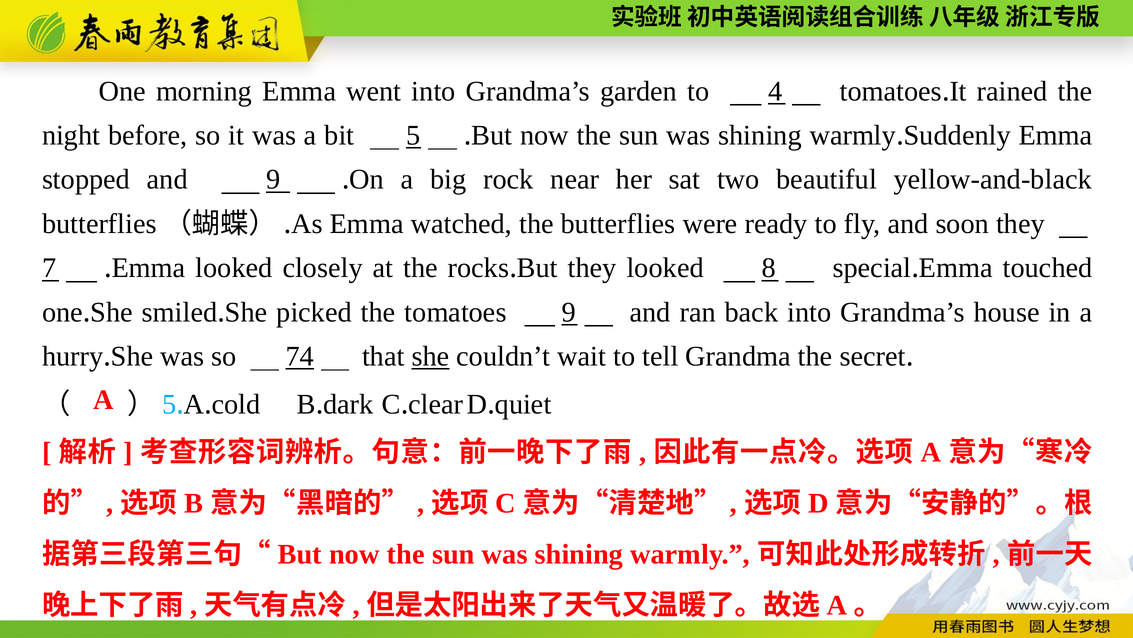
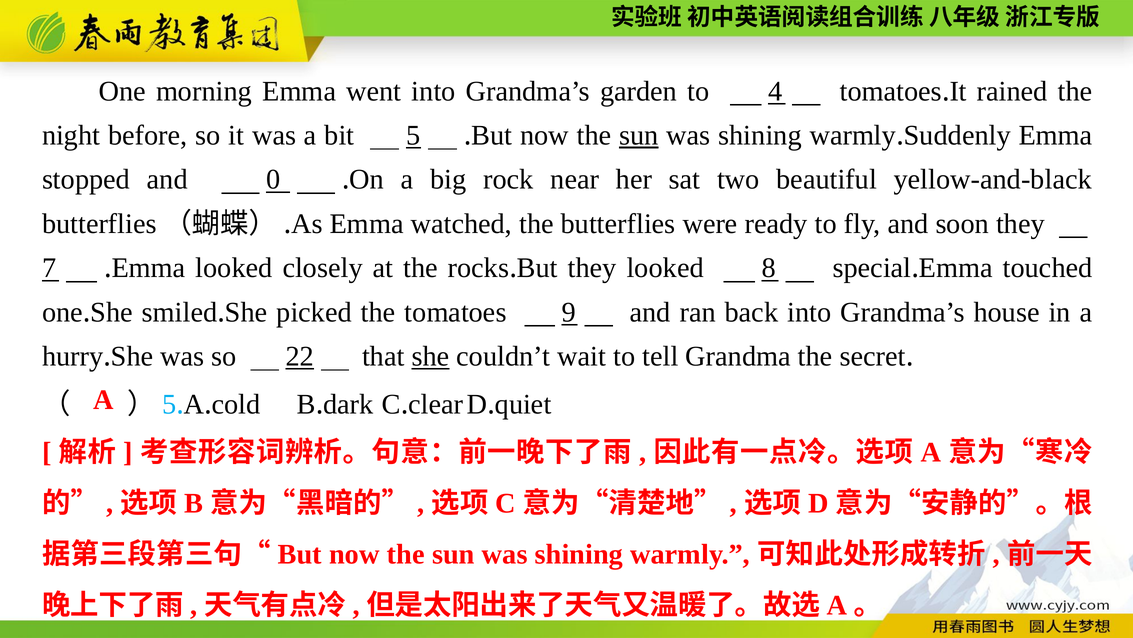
sun underline: none -> present (639, 135)
and 9: 9 -> 0 (273, 179)
74: 74 -> 22 (300, 356)
